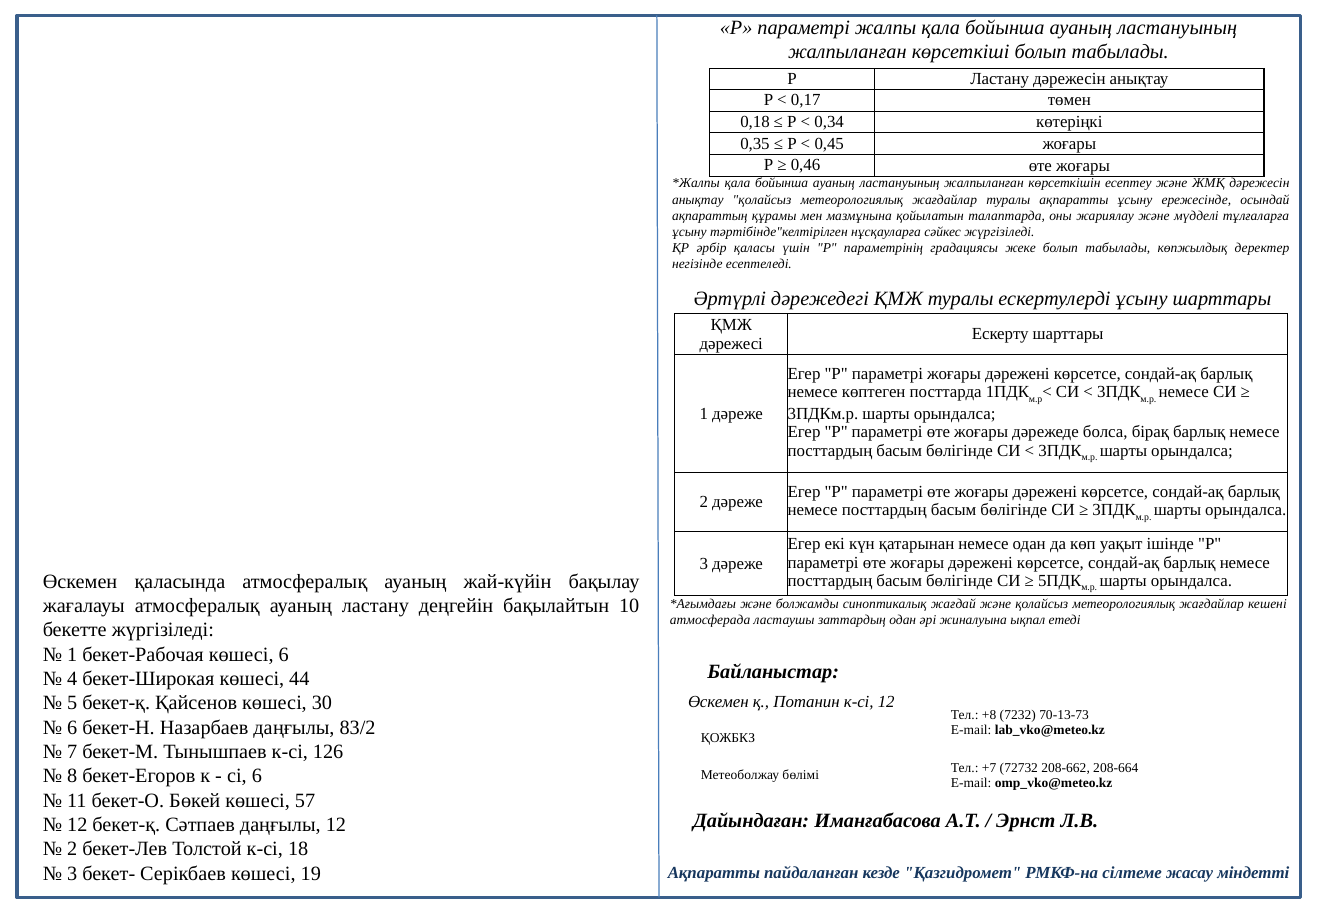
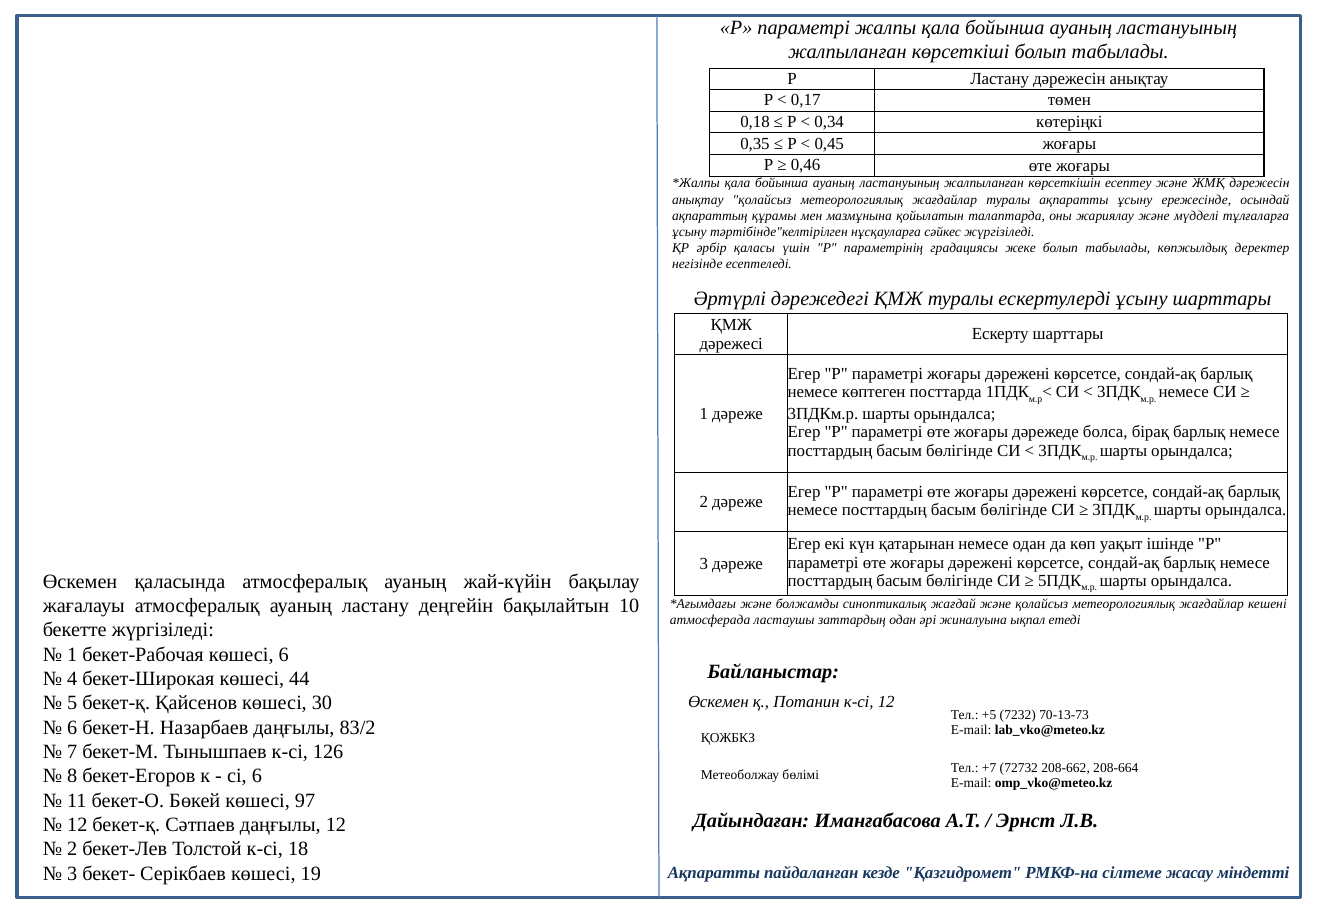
+8: +8 -> +5 (989, 715)
57: 57 -> 97 (305, 800)
